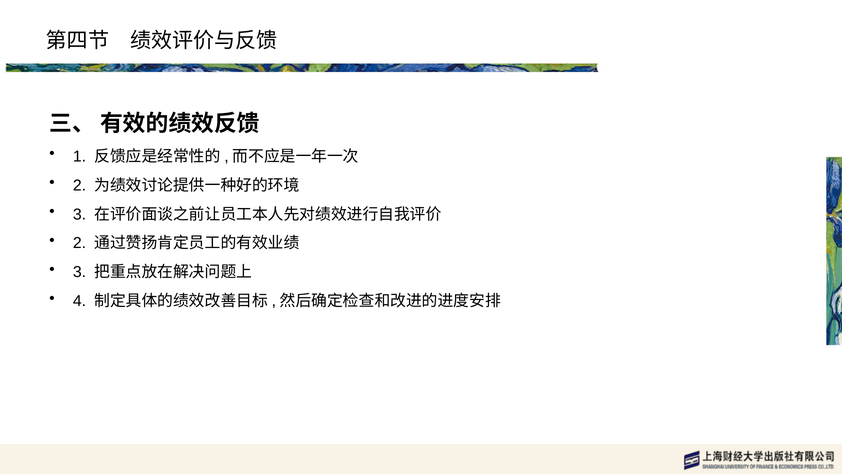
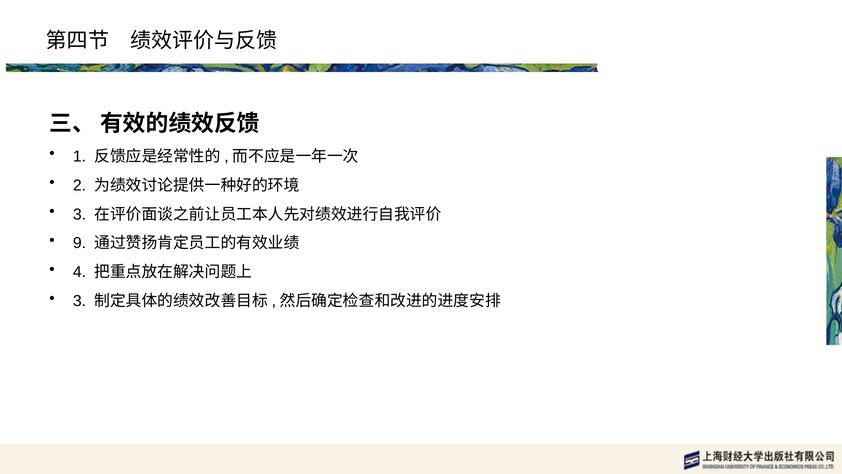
2: 2 -> 9 (80, 243)
3: 3 -> 4 (80, 272)
4: 4 -> 3 (80, 301)
